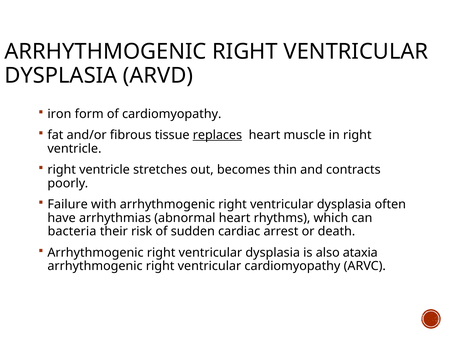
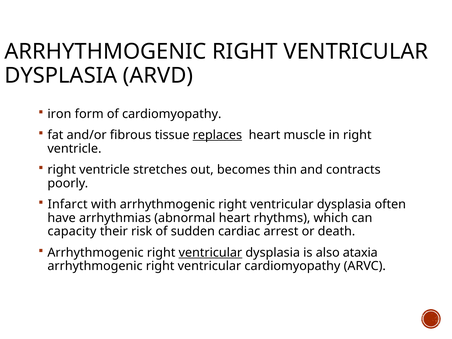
Failure: Failure -> Infarct (68, 204)
bacteria: bacteria -> capacity (72, 231)
ventricular underline: none -> present (210, 253)
